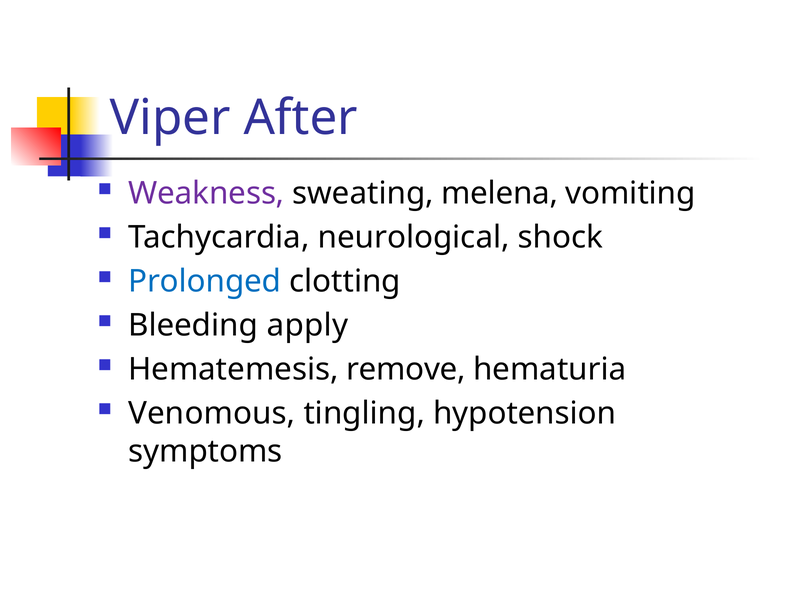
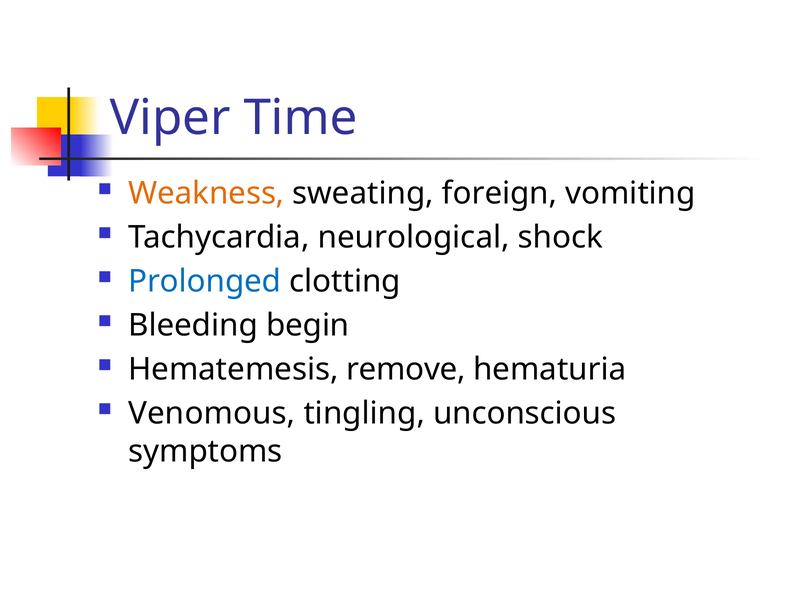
After: After -> Time (301, 118)
Weakness colour: purple -> orange (206, 193)
melena: melena -> foreign (500, 193)
apply: apply -> begin (308, 326)
hypotension: hypotension -> unconscious (525, 414)
